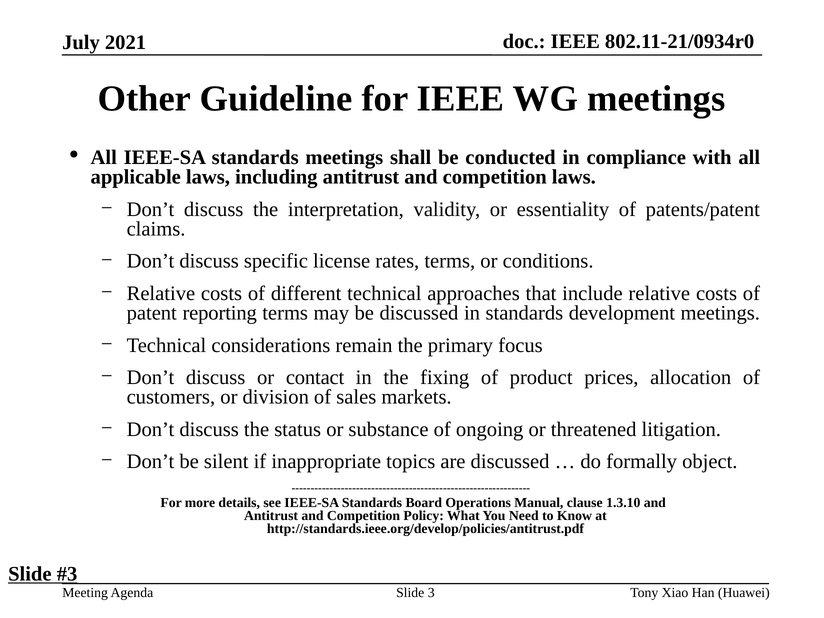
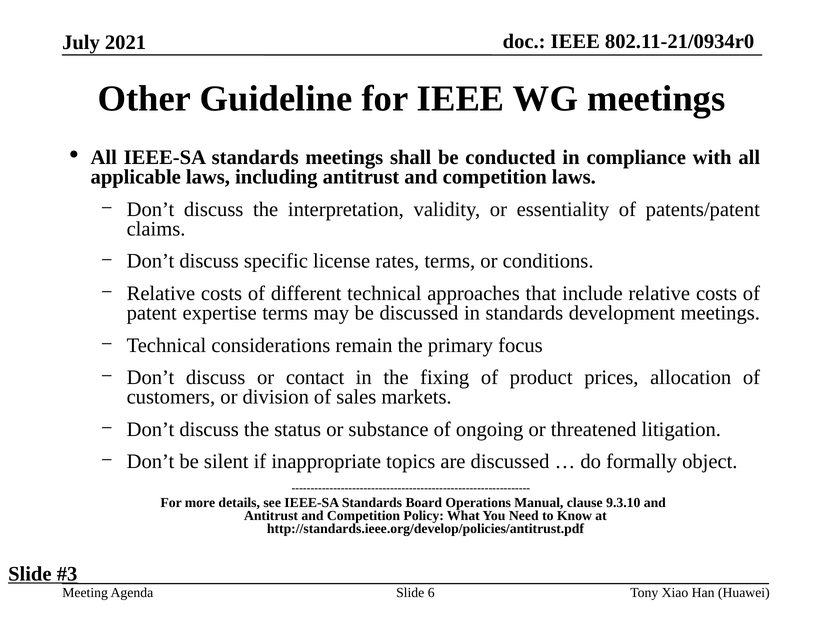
reporting: reporting -> expertise (220, 313)
1.3.10: 1.3.10 -> 9.3.10 (623, 503)
3: 3 -> 6 (431, 593)
